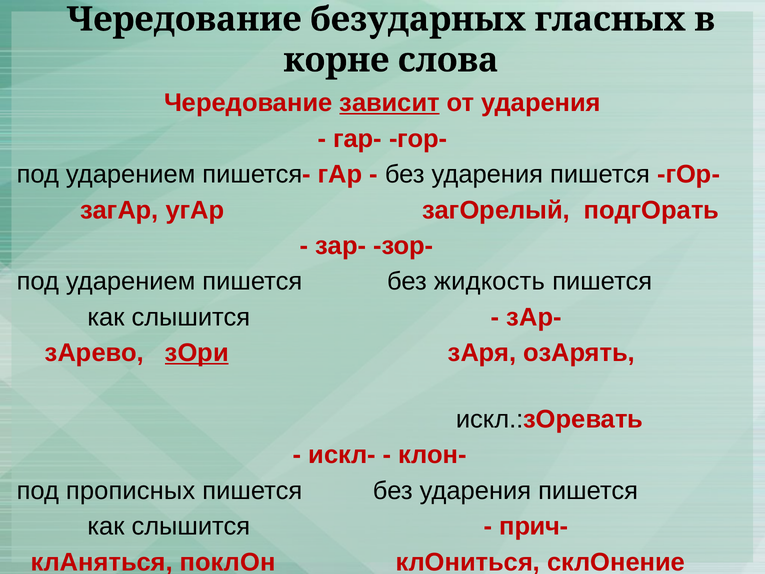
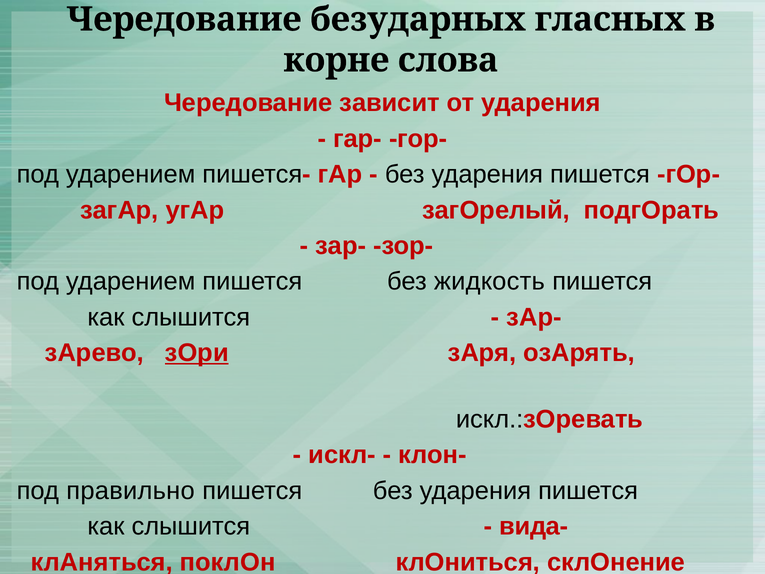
зависит underline: present -> none (390, 103)
прописных: прописных -> правильно (131, 490)
прич-: прич- -> вида- (534, 526)
